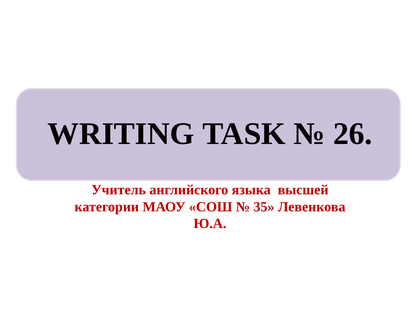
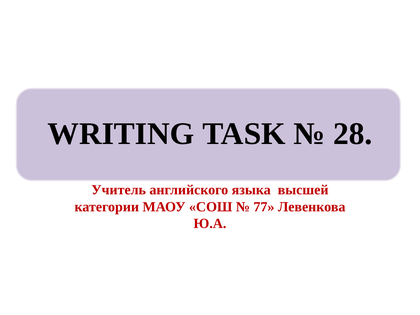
26: 26 -> 28 (353, 134)
35: 35 -> 77 (264, 207)
